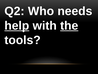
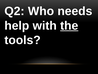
help underline: present -> none (17, 25)
